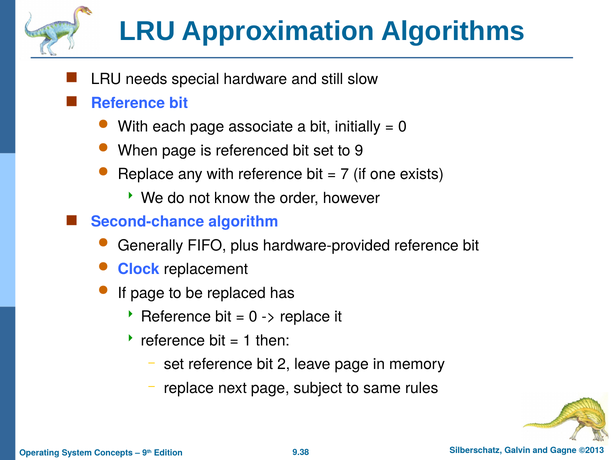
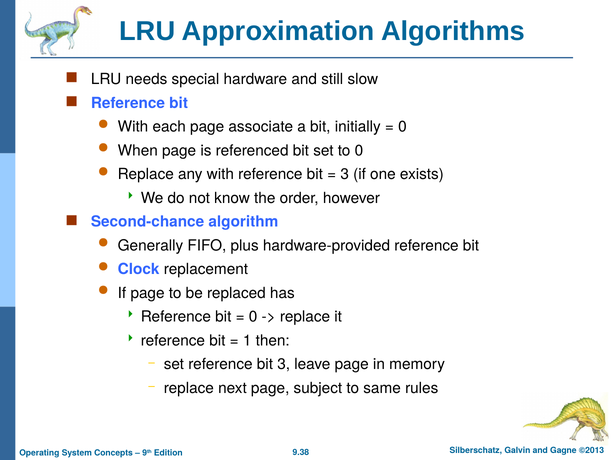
to 9: 9 -> 0 (359, 151)
7: 7 -> 3 (345, 174)
bit 2: 2 -> 3 (284, 365)
